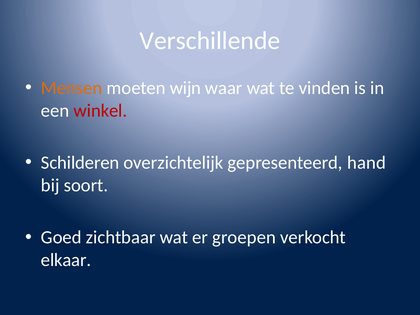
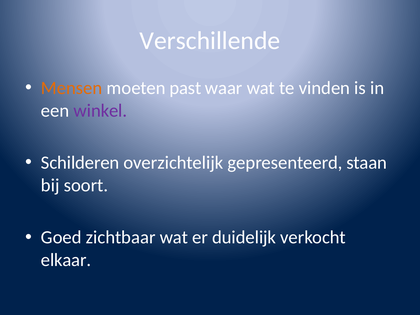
wijn: wijn -> past (185, 88)
winkel colour: red -> purple (100, 111)
hand: hand -> staan (367, 163)
groepen: groepen -> duidelijk (244, 237)
